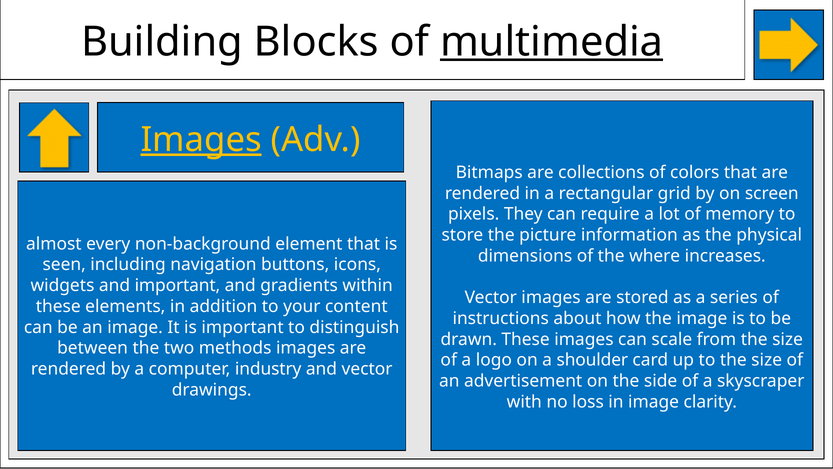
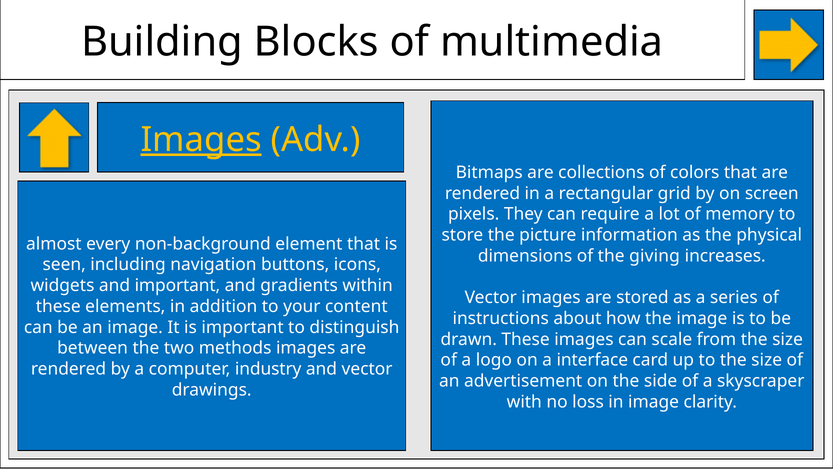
multimedia underline: present -> none (552, 42)
where: where -> giving (655, 256)
shoulder: shoulder -> interface (592, 360)
